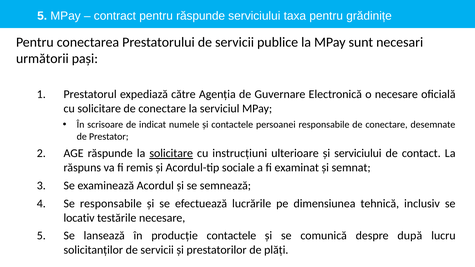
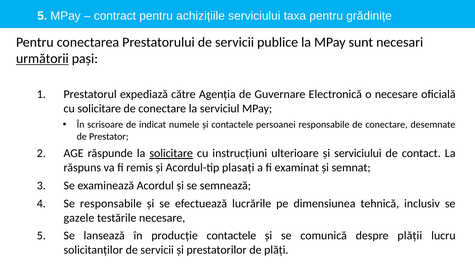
pentru răspunde: răspunde -> achizițiile (201, 16)
următorii underline: none -> present (42, 59)
sociale: sociale -> plasați (238, 168)
locativ: locativ -> gazele (79, 218)
după: după -> plății (410, 236)
